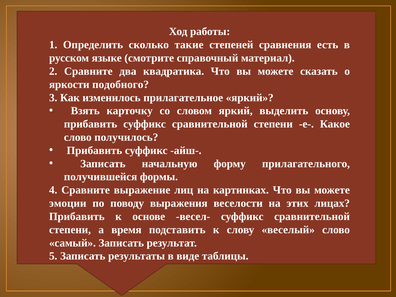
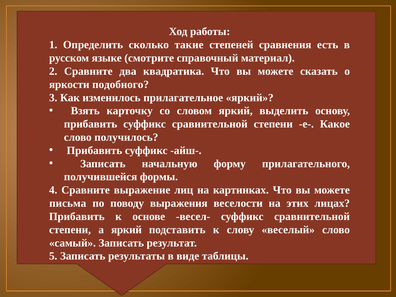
эмоции: эмоции -> письма (68, 203)
а время: время -> яркий (126, 230)
